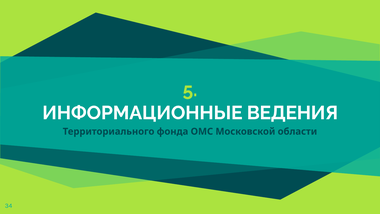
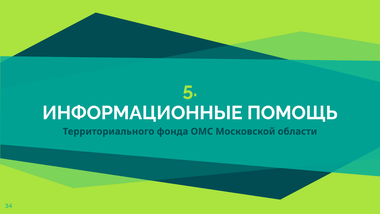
ВЕДЕНИЯ: ВЕДЕНИЯ -> ПОМОЩЬ (292, 113)
